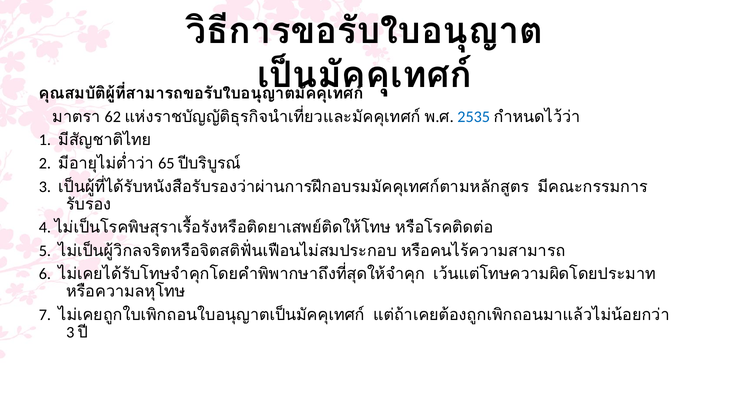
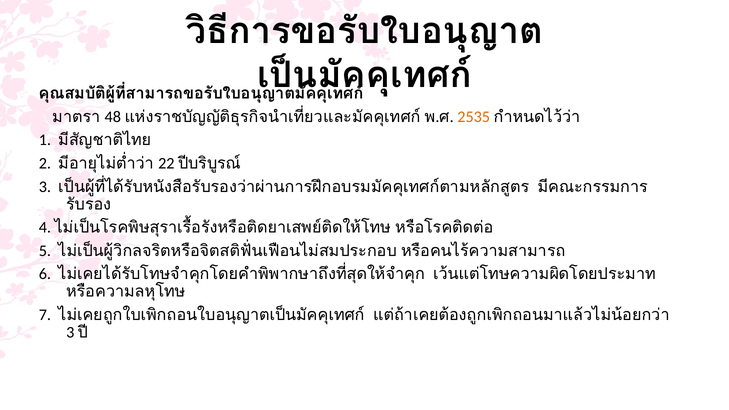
62: 62 -> 48 (113, 117)
2535 colour: blue -> orange (474, 117)
65: 65 -> 22 (166, 163)
